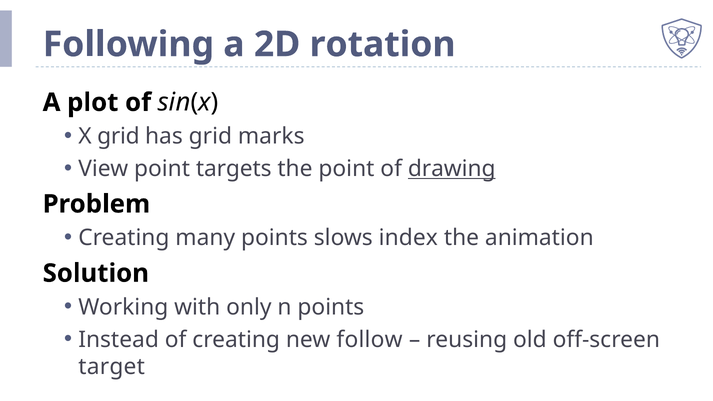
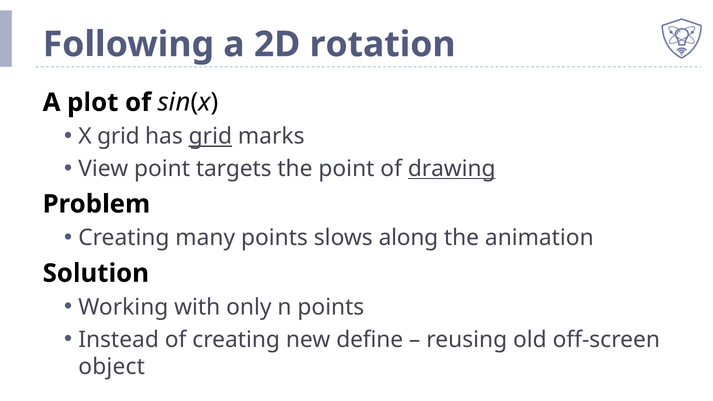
grid underline: none -> present (210, 136)
index: index -> along (408, 238)
follow: follow -> define (370, 340)
target: target -> object (112, 367)
